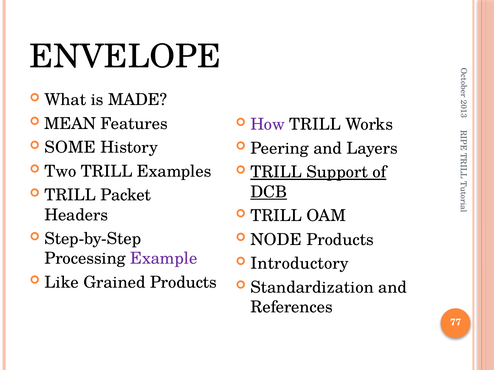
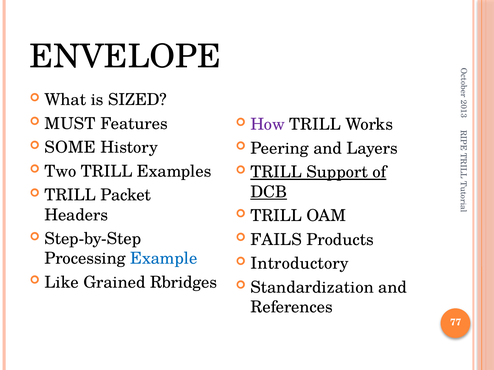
MADE: MADE -> SIZED (138, 100)
MEAN: MEAN -> MUST (70, 124)
NODE: NODE -> FAILS (276, 240)
Example colour: purple -> blue (164, 259)
Grained Products: Products -> Rbridges (184, 283)
